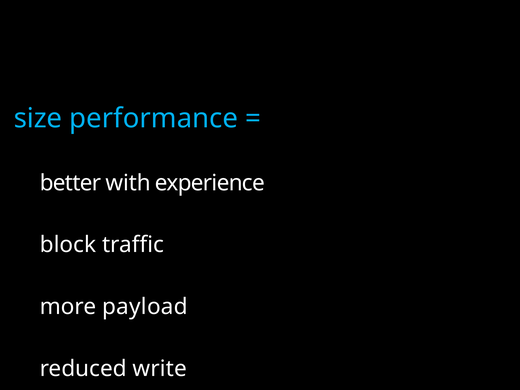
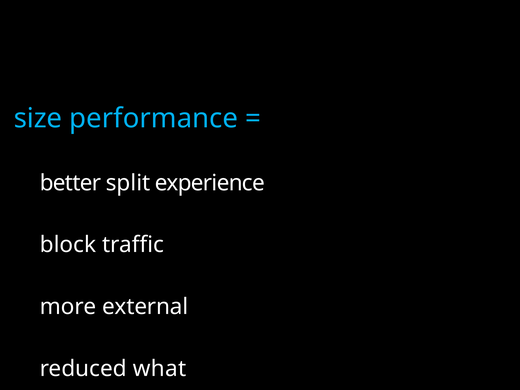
with: with -> split (128, 183)
payload: payload -> external (145, 307)
write: write -> what (160, 369)
